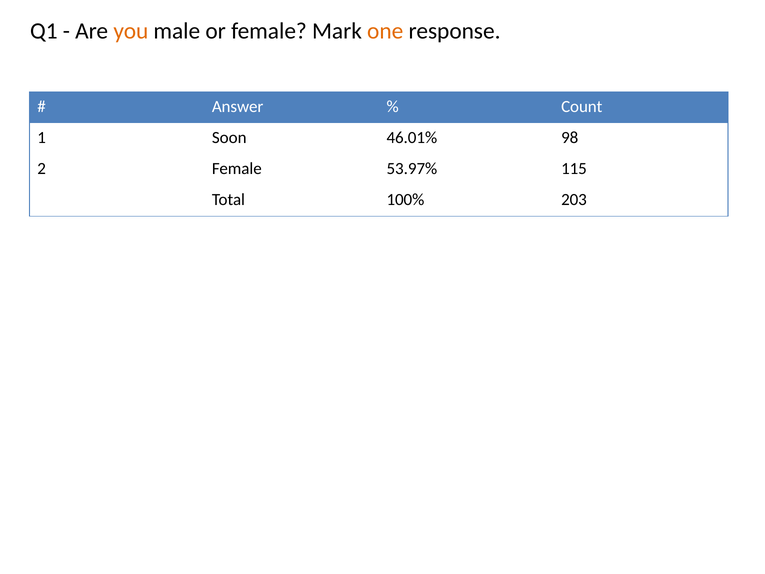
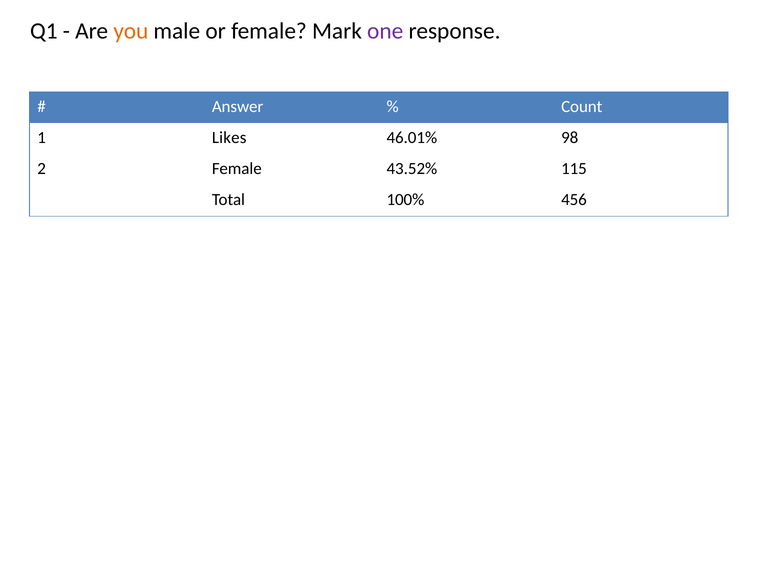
one colour: orange -> purple (385, 31)
Soon: Soon -> Likes (229, 137)
53.97%: 53.97% -> 43.52% (412, 169)
203: 203 -> 456 (574, 200)
